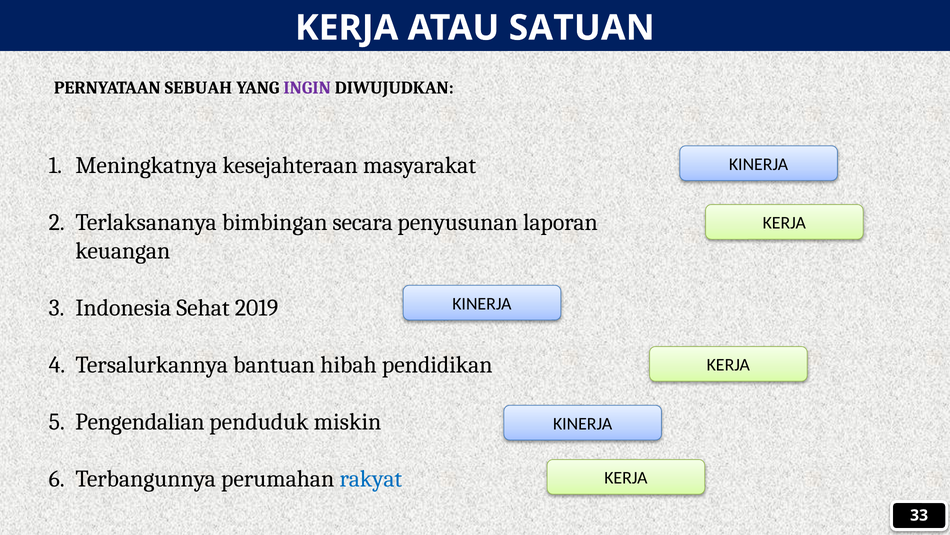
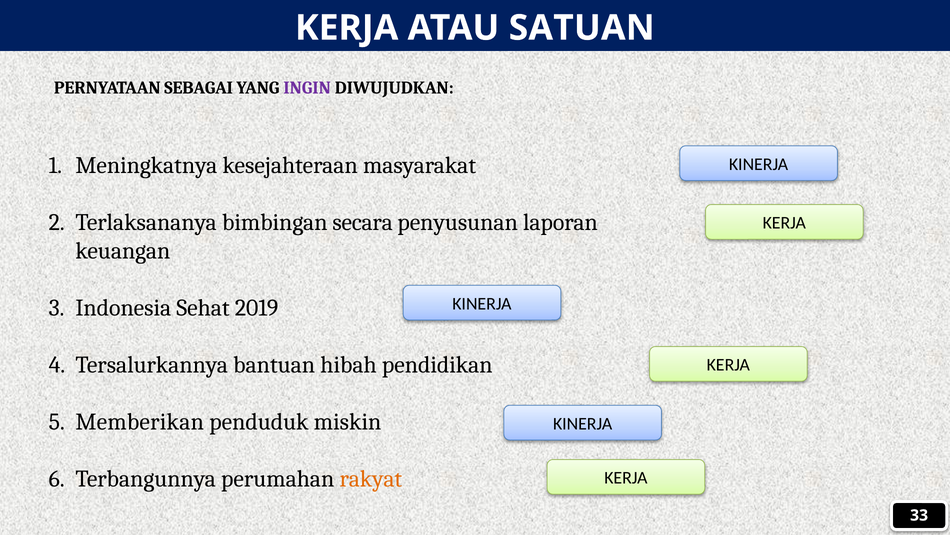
SEBUAH: SEBUAH -> SEBAGAI (199, 88)
Pengendalian: Pengendalian -> Memberikan (140, 422)
rakyat colour: blue -> orange (371, 479)
